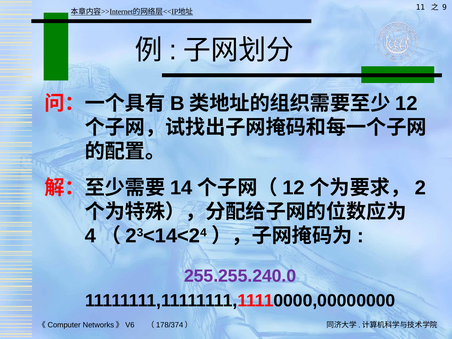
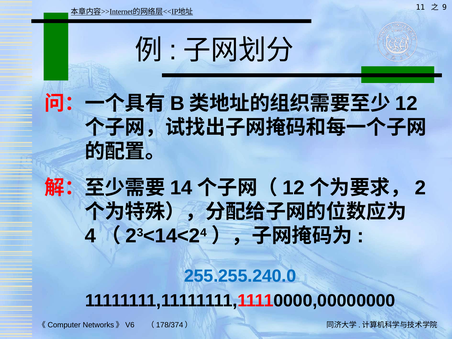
255.255.240.0 colour: purple -> blue (240, 276)
